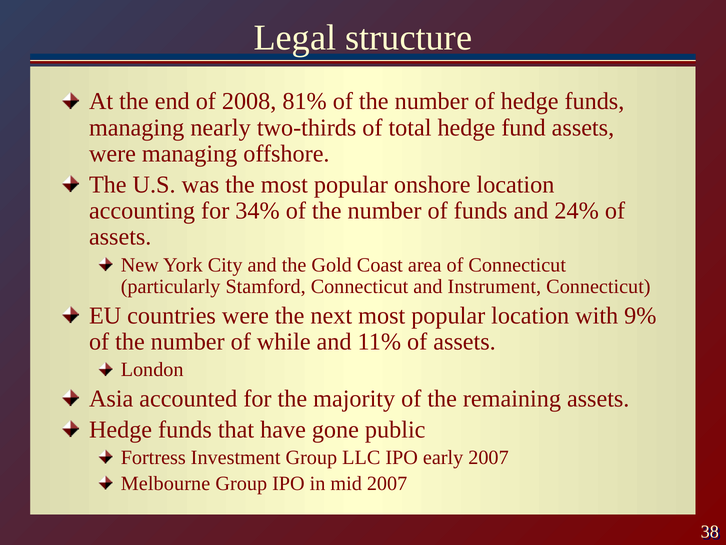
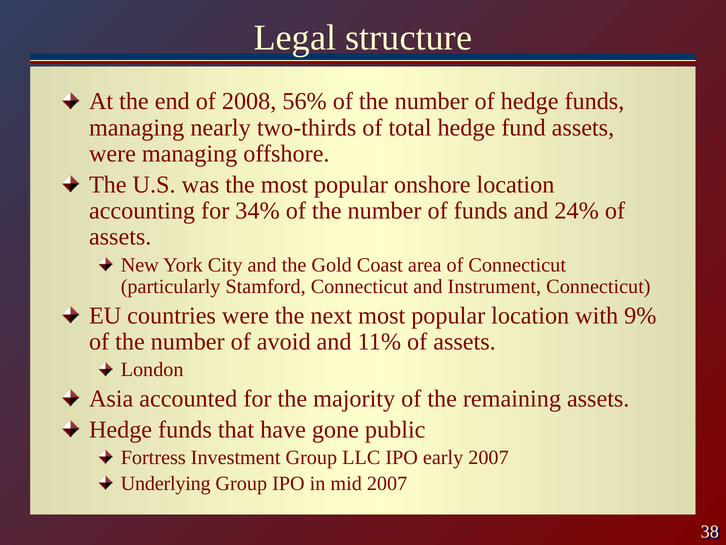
81%: 81% -> 56% (305, 101)
while: while -> avoid (284, 341)
Melbourne: Melbourne -> Underlying (166, 483)
